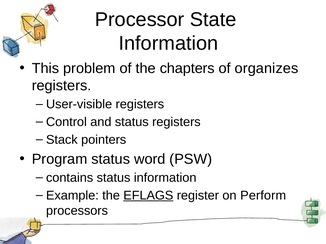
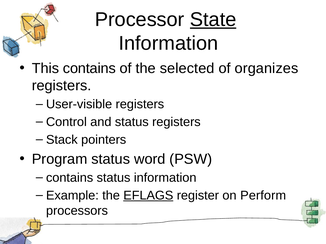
State underline: none -> present (213, 20)
This problem: problem -> contains (89, 68)
chapters: chapters -> selected (187, 68)
